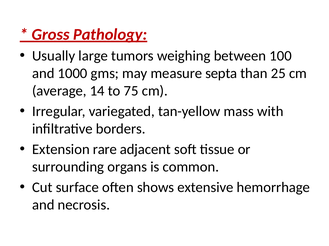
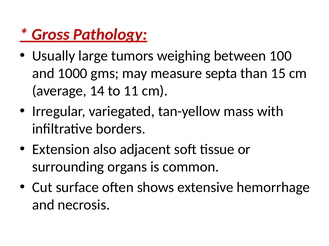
25: 25 -> 15 (278, 74)
75: 75 -> 11 (131, 91)
rare: rare -> also (105, 150)
